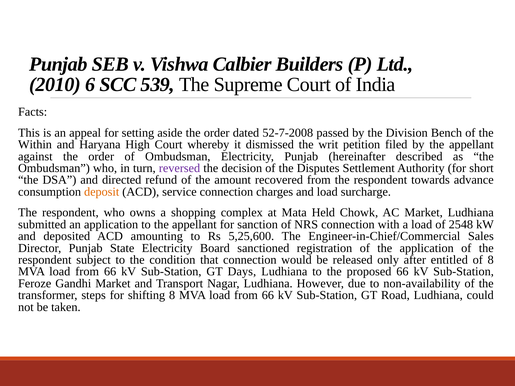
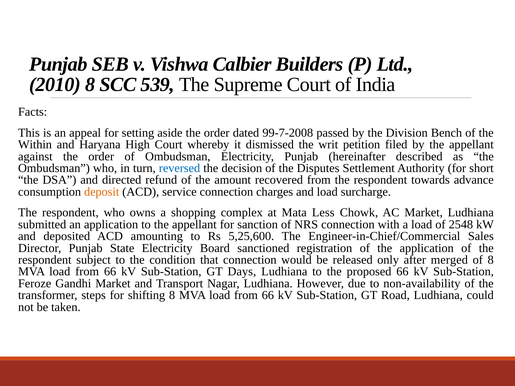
2010 6: 6 -> 8 (90, 85)
52-7-2008: 52-7-2008 -> 99-7-2008 (288, 133)
reversed colour: purple -> blue (180, 168)
Held: Held -> Less (323, 213)
entitled: entitled -> merged (449, 260)
